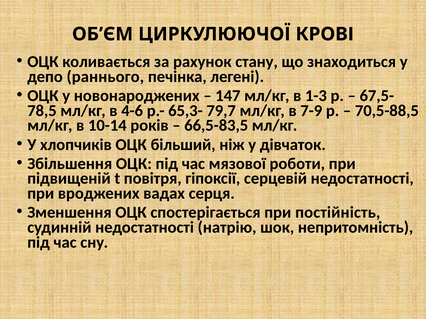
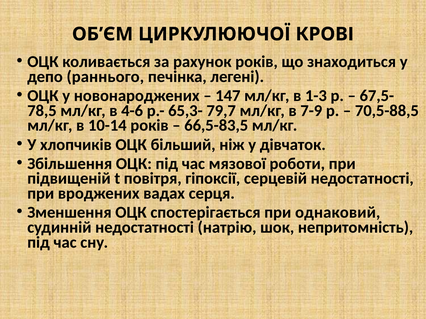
рахунок стану: стану -> років (257, 62)
постійність: постійність -> однаковий (338, 213)
